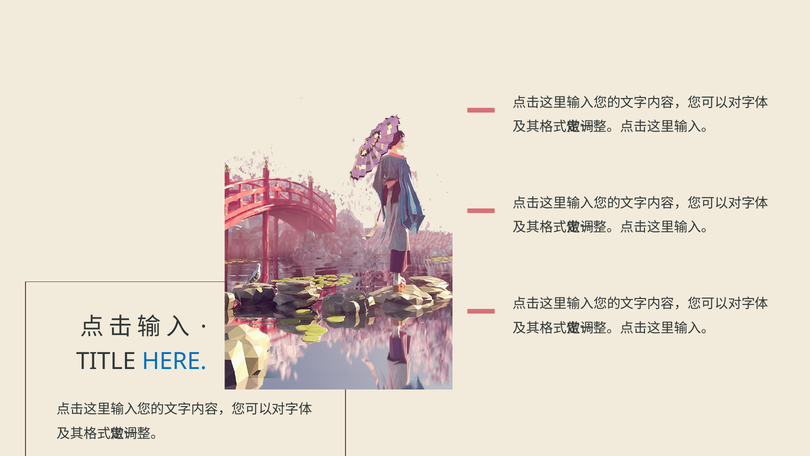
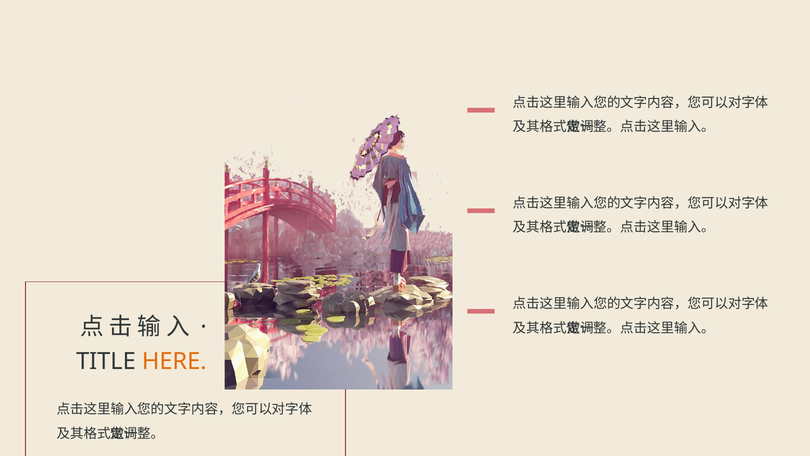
HERE colour: blue -> orange (174, 361)
